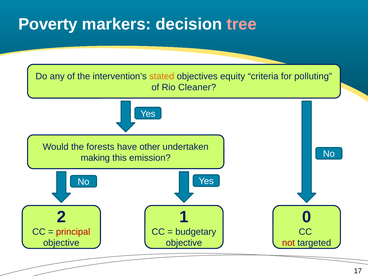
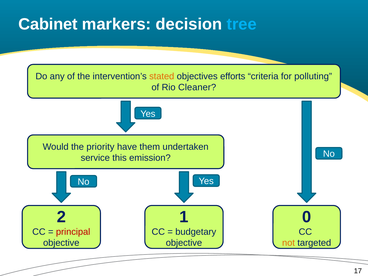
Poverty: Poverty -> Cabinet (48, 24)
tree colour: pink -> light blue (242, 24)
equity: equity -> efforts (233, 76)
forests: forests -> priority (100, 147)
other: other -> them (150, 147)
making: making -> service (95, 158)
not colour: red -> orange (288, 243)
